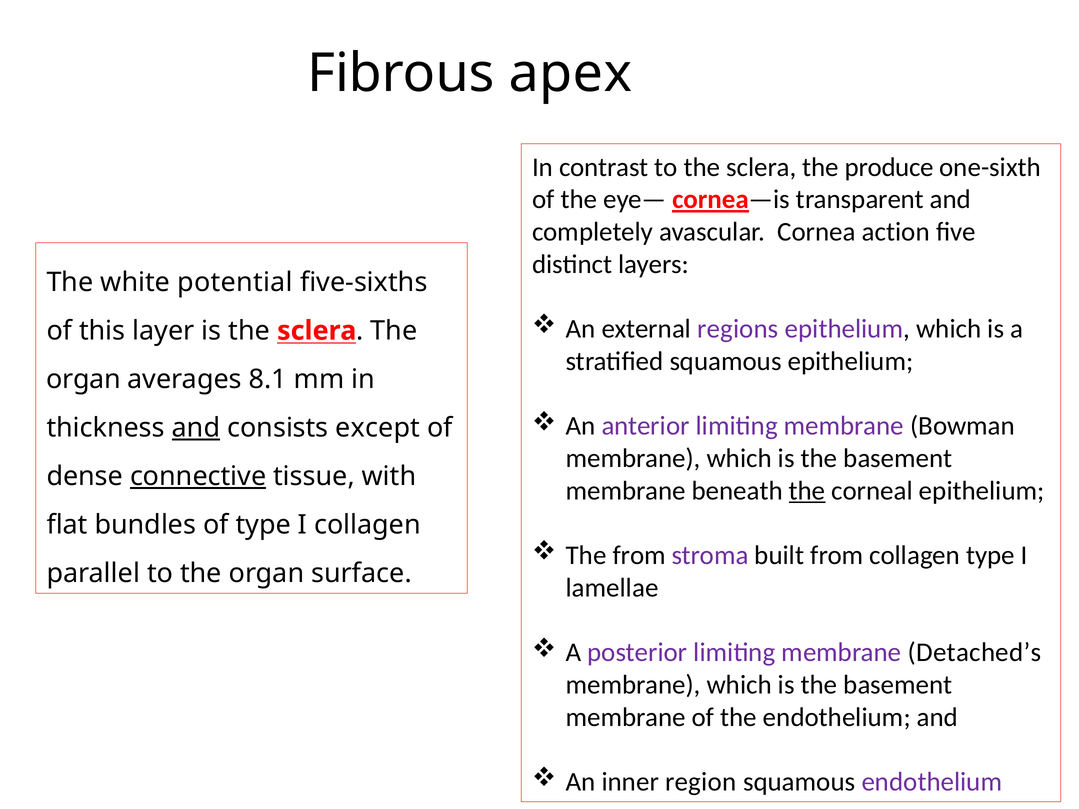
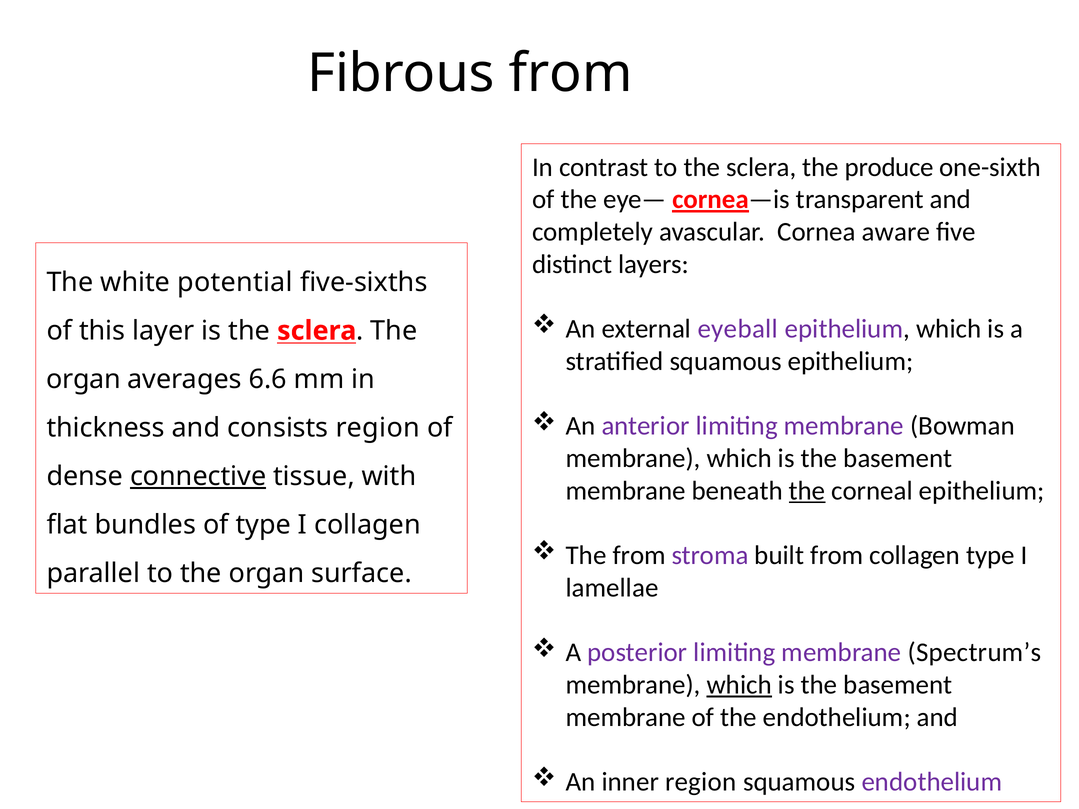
Fibrous apex: apex -> from (571, 74)
action: action -> aware (896, 232)
regions: regions -> eyeball (738, 329)
8.1: 8.1 -> 6.6 (268, 379)
and underline: present -> none (196, 428)
consists except: except -> region (378, 428)
Detached’s: Detached’s -> Spectrum’s (974, 653)
which underline: none -> present (739, 685)
